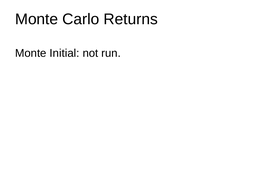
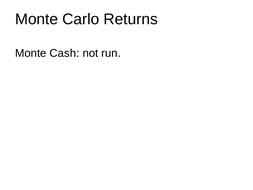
Initial: Initial -> Cash (64, 53)
